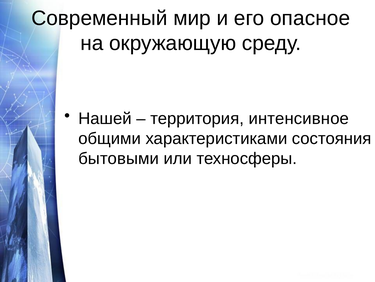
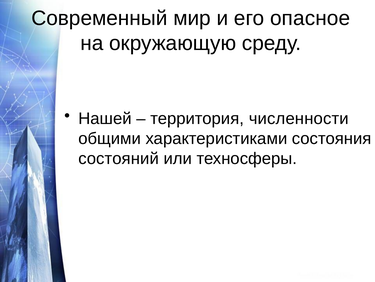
интенсивное: интенсивное -> численности (299, 118)
бытовыми: бытовыми -> состояний (119, 158)
